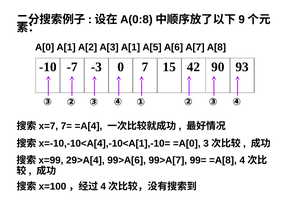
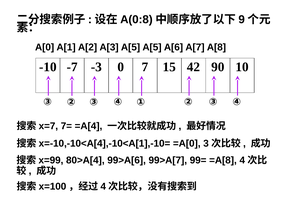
A[3 A[1: A[1 -> A[5 (131, 47)
93: 93 -> 10 (242, 67)
29>A[4: 29>A[4 -> 80>A[4 (85, 160)
